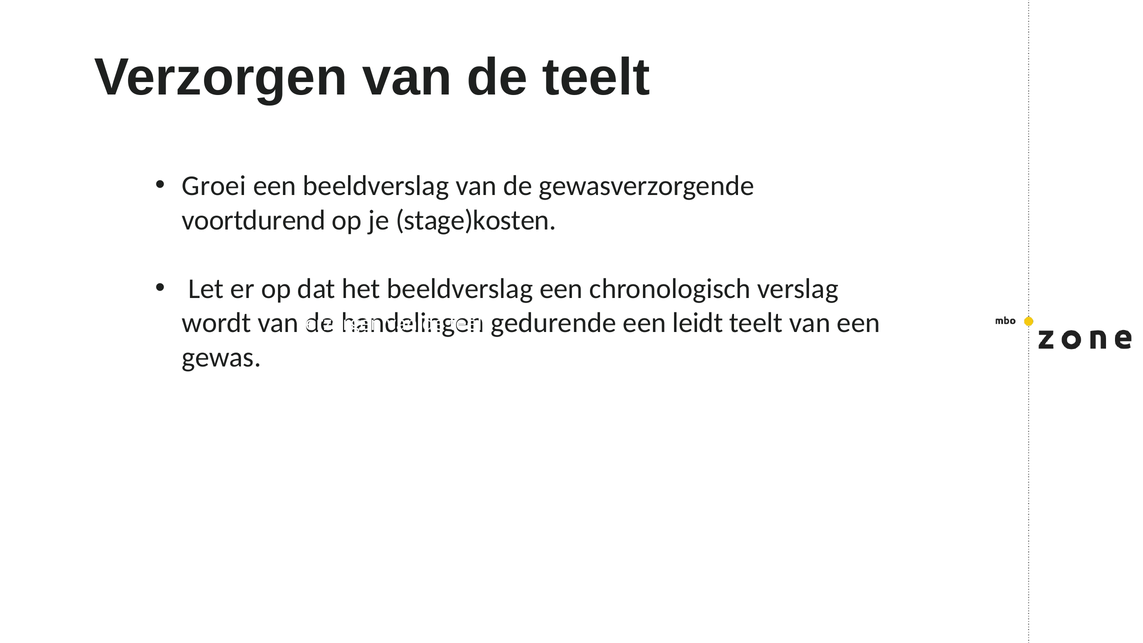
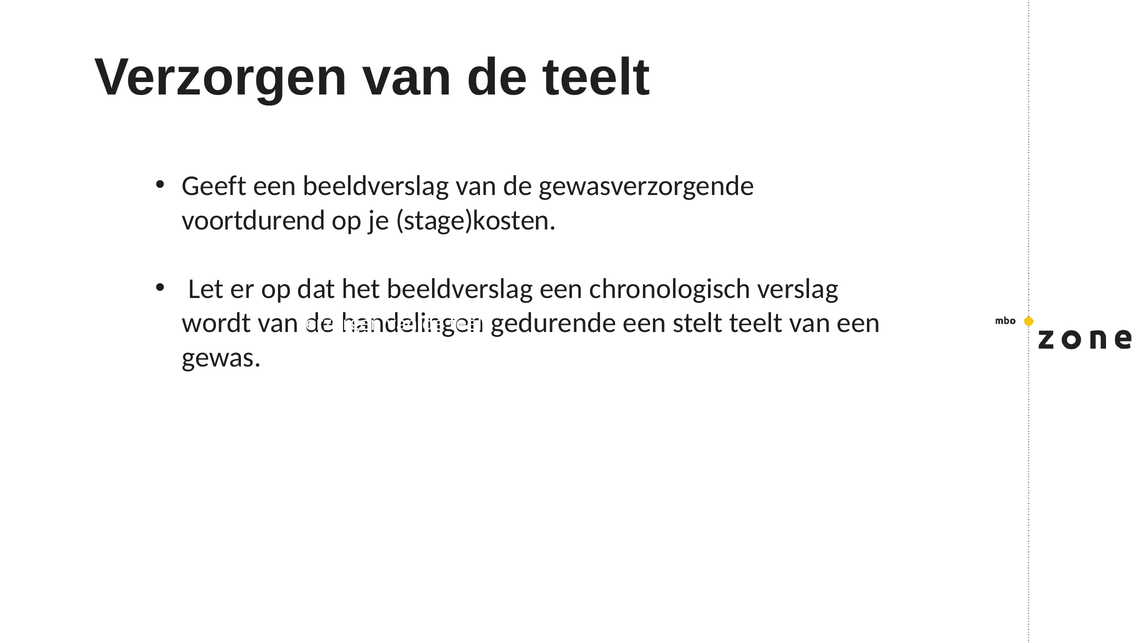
Groei: Groei -> Geeft (214, 186)
leidt: leidt -> stelt (698, 323)
